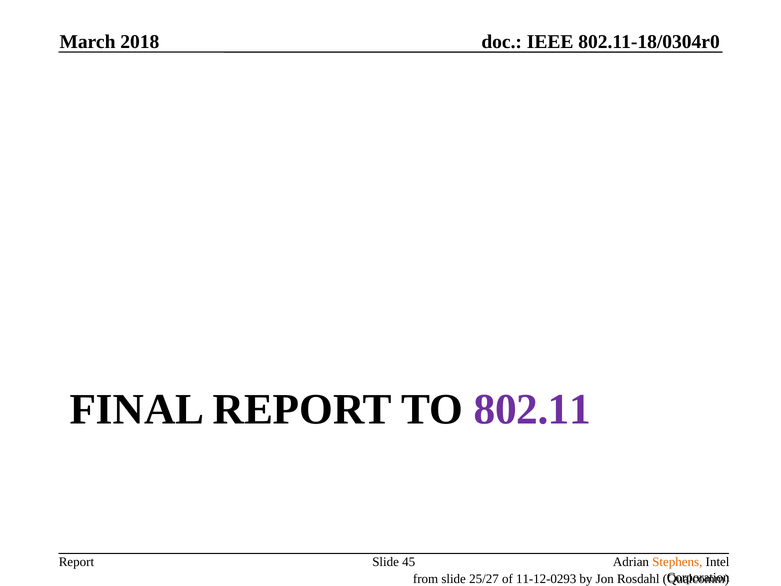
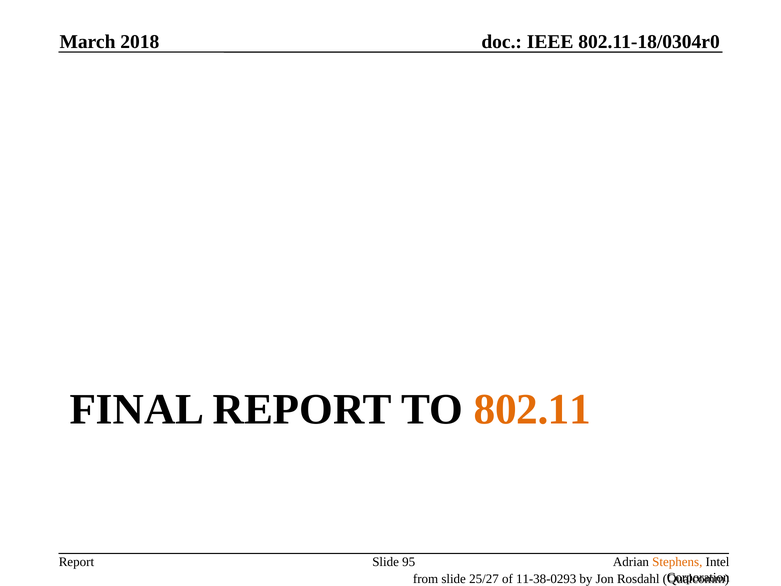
802.11 colour: purple -> orange (532, 409)
45: 45 -> 95 (409, 562)
11-12-0293: 11-12-0293 -> 11-38-0293 (546, 579)
